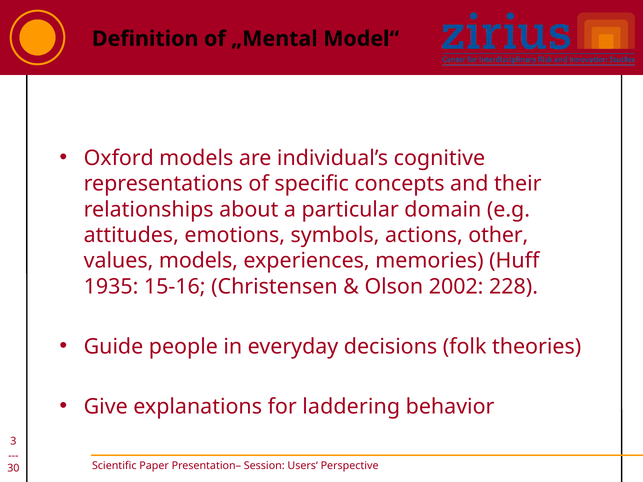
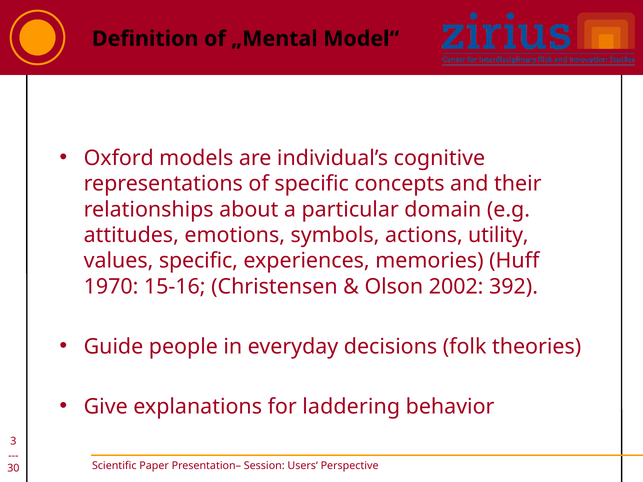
other: other -> utility (498, 235)
values models: models -> specific (198, 261)
1935: 1935 -> 1970 (111, 287)
228: 228 -> 392 (514, 287)
